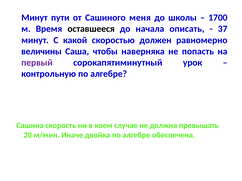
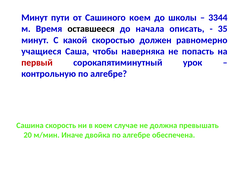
Сашиного меня: меня -> коем (140, 18)
1700: 1700 -> 3344 (218, 18)
37: 37 -> 35 (223, 29)
величины: величины -> учащиеся (41, 52)
первый colour: purple -> red (37, 63)
